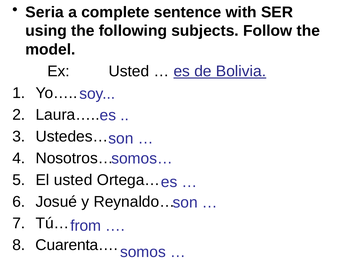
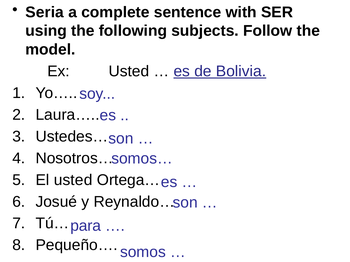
from: from -> para (86, 226)
Cuarenta…: Cuarenta… -> Pequeño… (77, 246)
